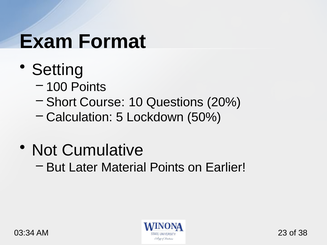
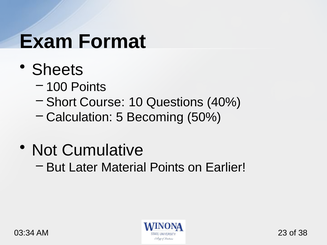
Setting: Setting -> Sheets (58, 70)
20%: 20% -> 40% (224, 102)
Lockdown: Lockdown -> Becoming (155, 117)
